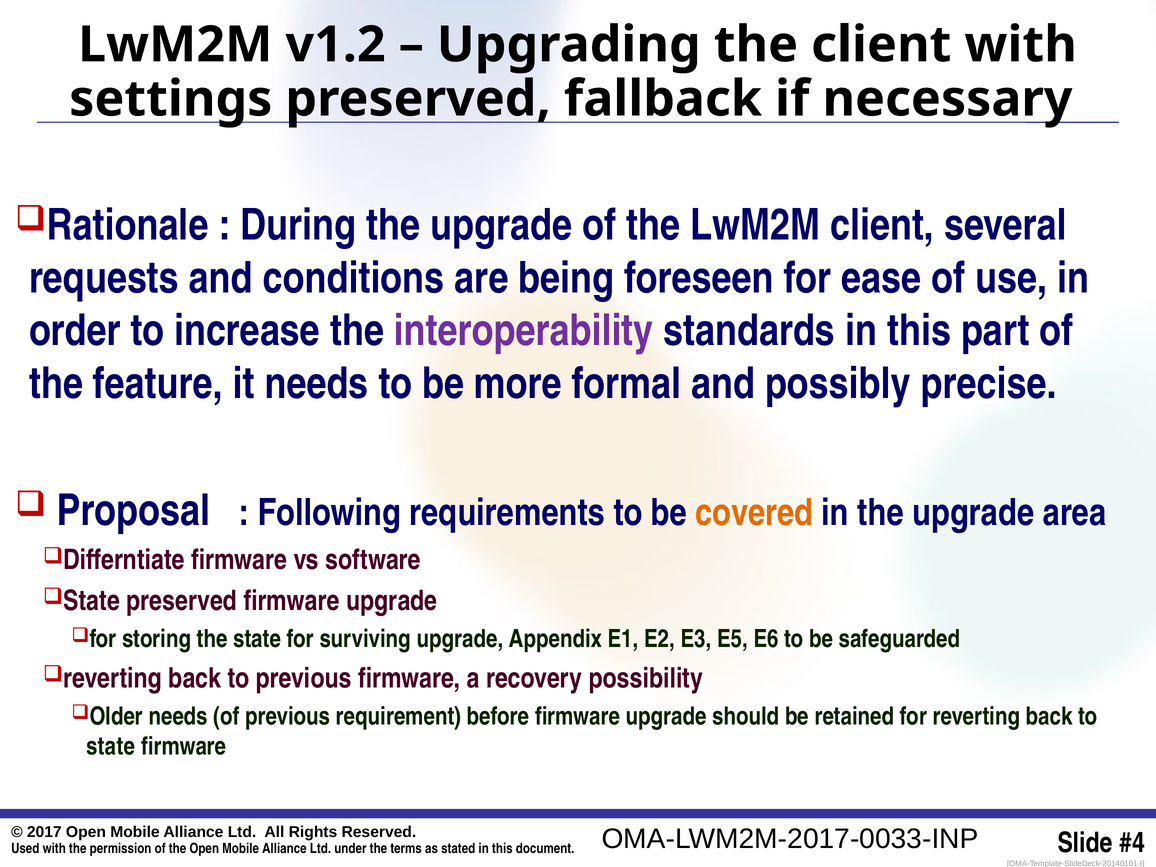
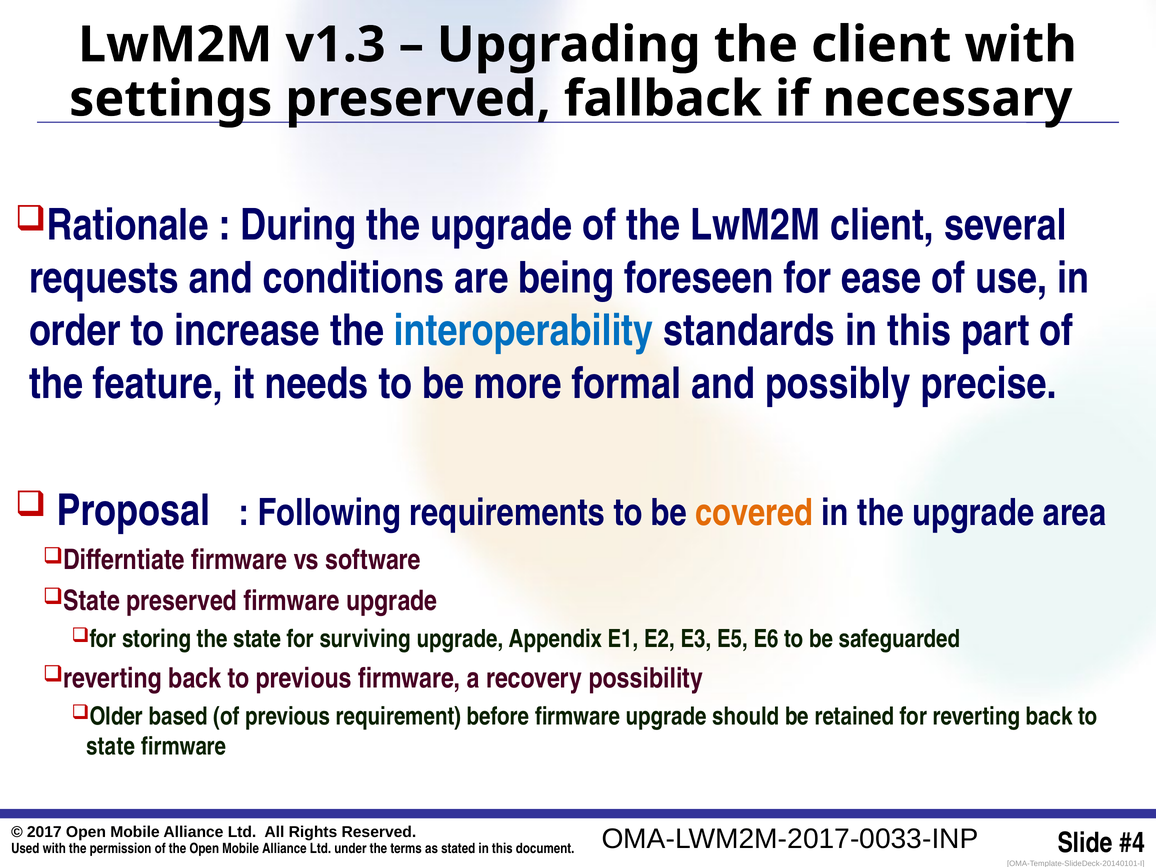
v1.2: v1.2 -> v1.3 (336, 45)
interoperability colour: purple -> blue (524, 331)
needs: needs -> based (178, 716)
